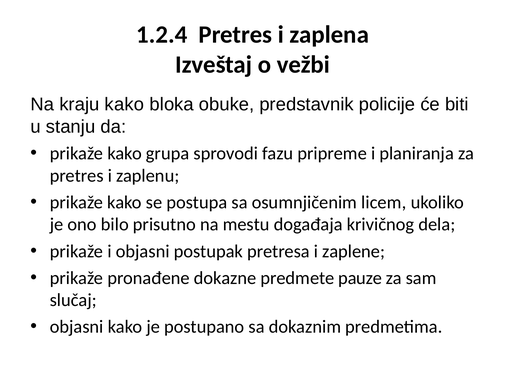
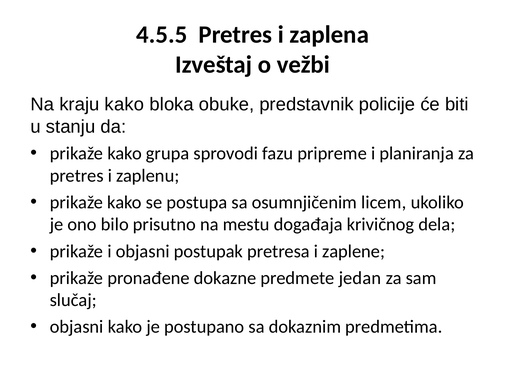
1.2.4: 1.2.4 -> 4.5.5 (162, 35)
pauze: pauze -> jedan (360, 277)
